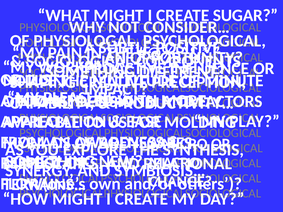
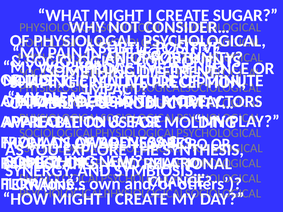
PSYCHOLOGICALPHYSIOLOGICALSOCIOLOGICAL: PSYCHOLOGICALPHYSIOLOGICALSOCIOLOGICAL -> SOCIOLOGICALPHYSIOLOGICALPSYCHOLOGICAL (140, 133)
